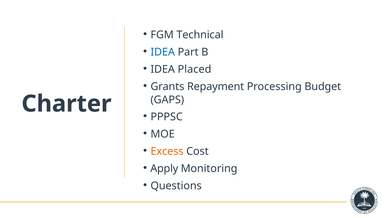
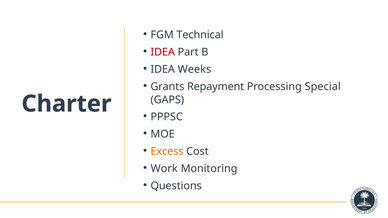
IDEA colour: blue -> red (163, 52)
Placed: Placed -> Weeks (195, 69)
Budget: Budget -> Special (323, 87)
Apply: Apply -> Work (164, 169)
